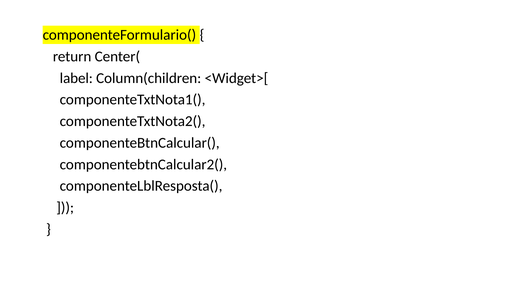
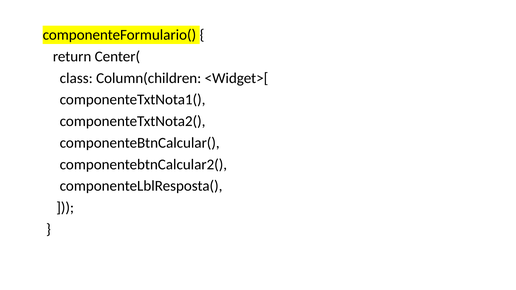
label: label -> class (76, 78)
